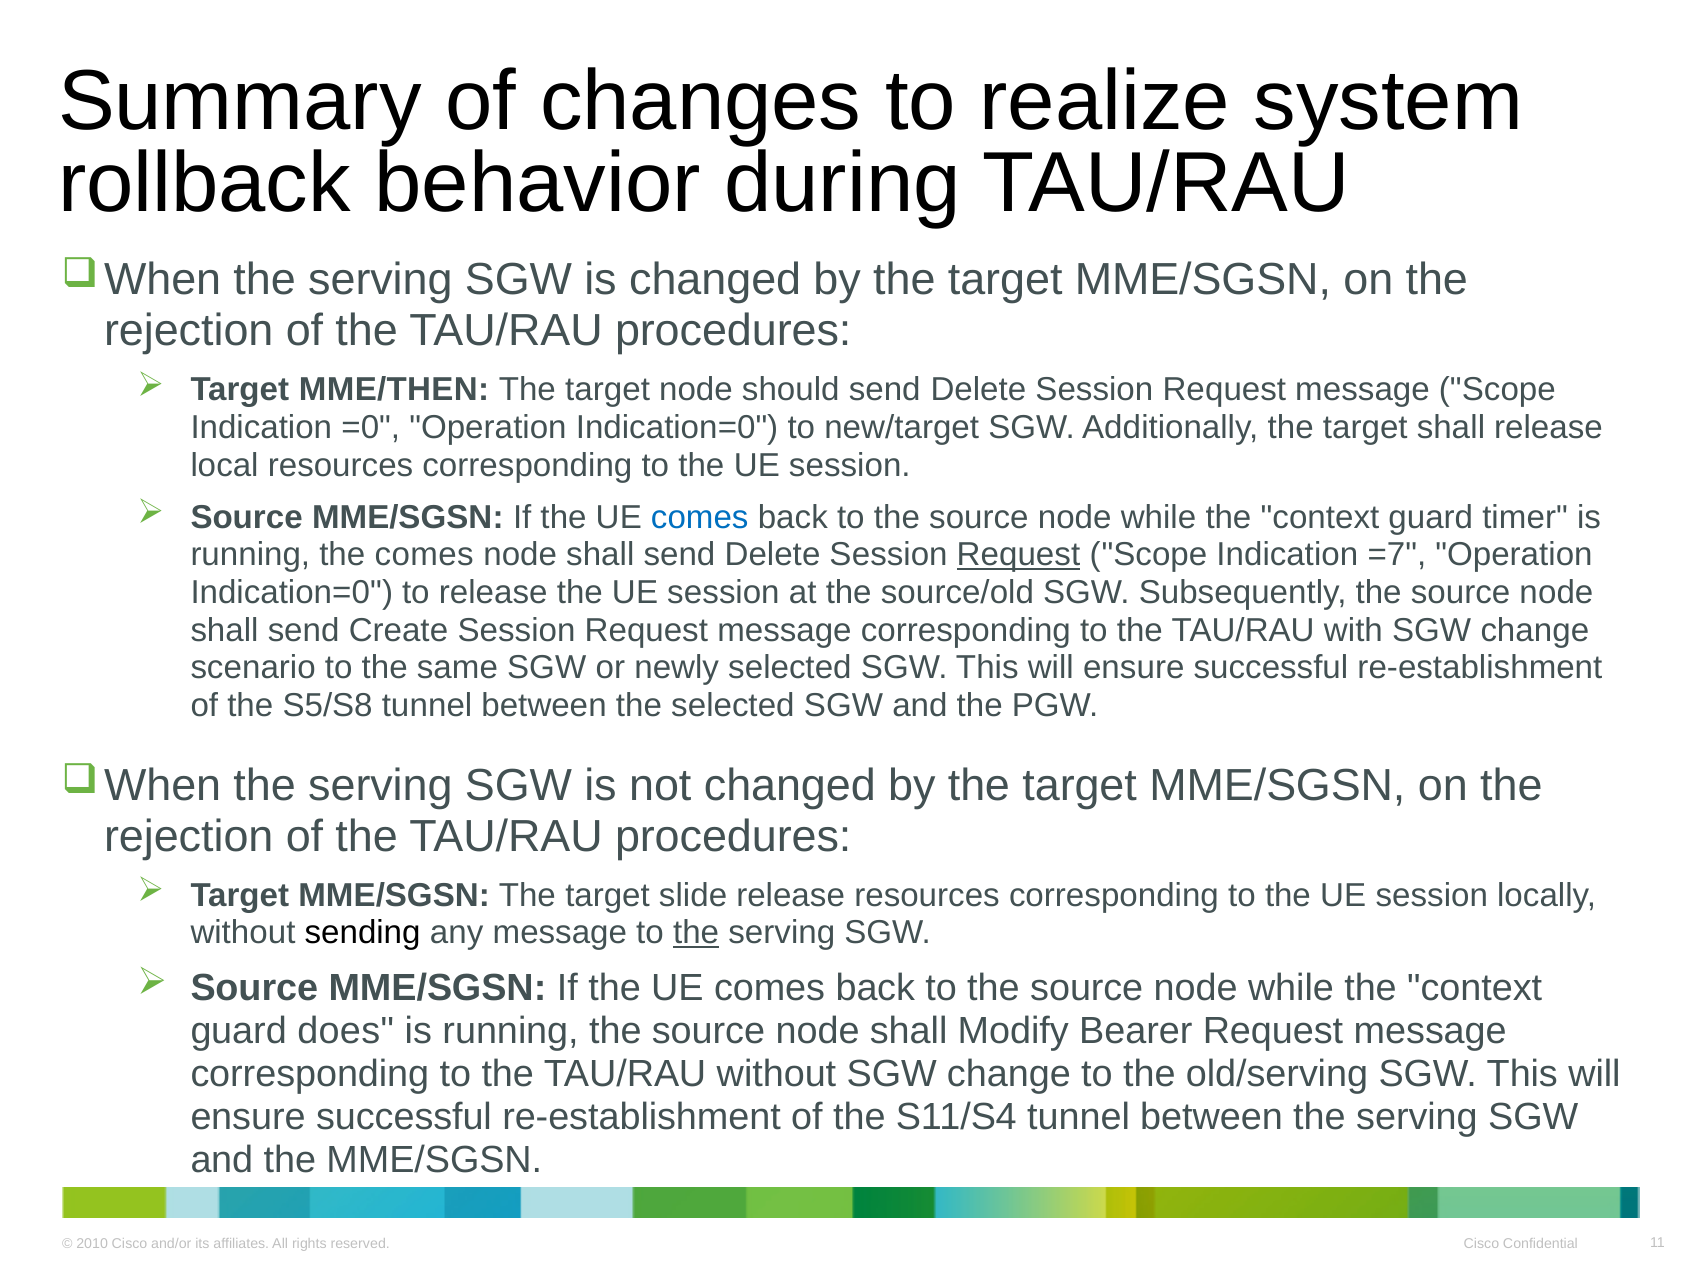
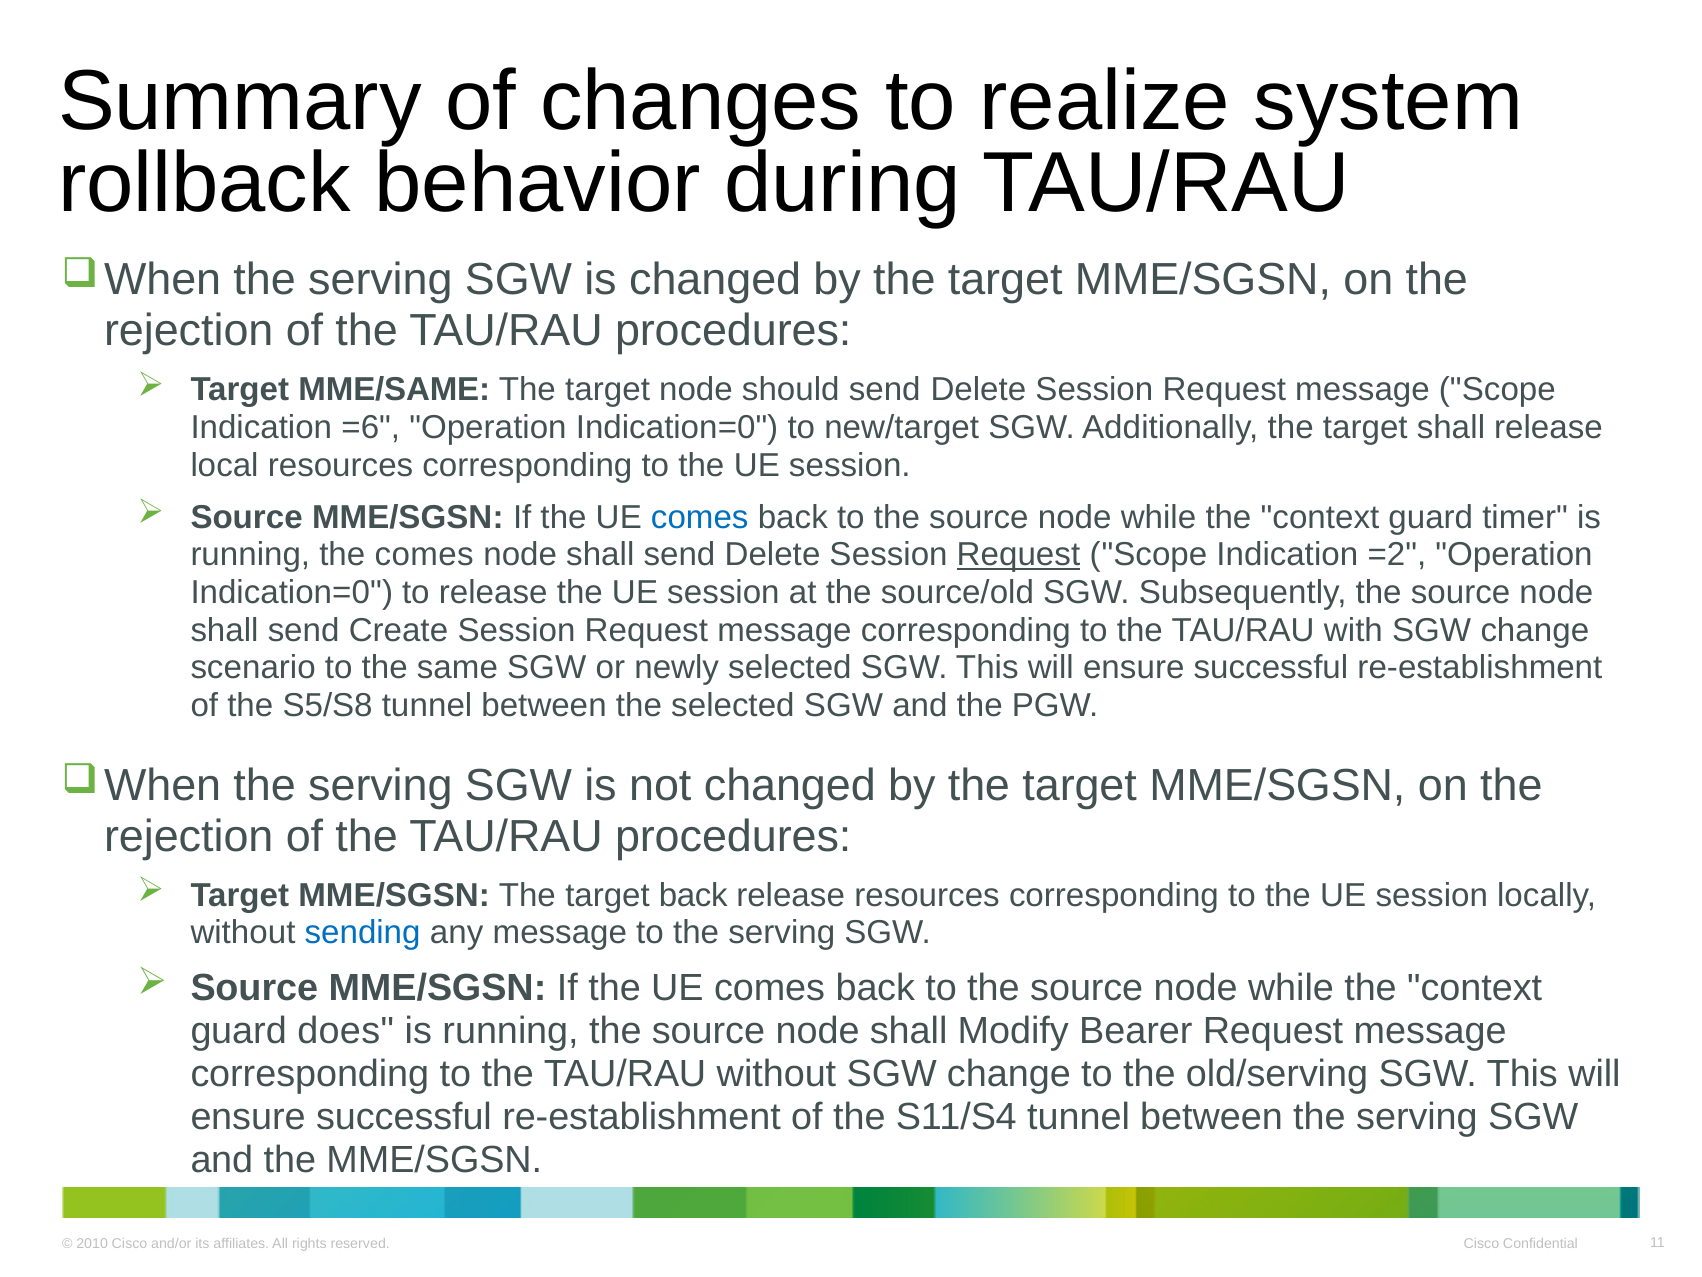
MME/THEN: MME/THEN -> MME/SAME (394, 390)
=0: =0 -> =6 (371, 427)
=7: =7 -> =2 (1397, 555)
target slide: slide -> back (693, 895)
sending colour: black -> blue (363, 933)
the underline: present -> none (696, 933)
